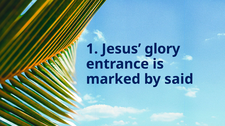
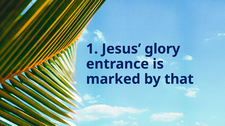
said: said -> that (179, 79)
